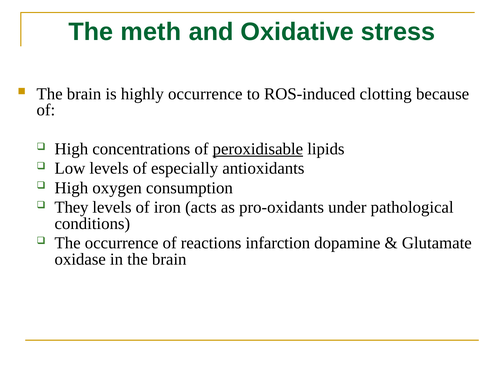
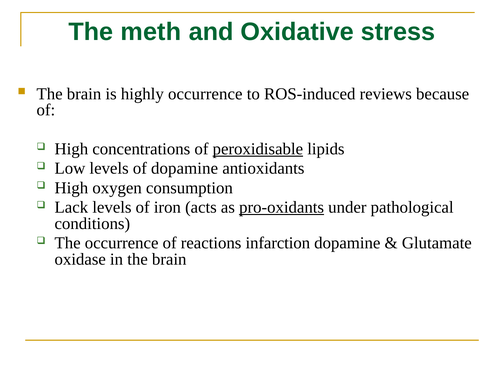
clotting: clotting -> reviews (386, 94)
of especially: especially -> dopamine (185, 168)
They: They -> Lack (71, 207)
pro-oxidants underline: none -> present (282, 207)
